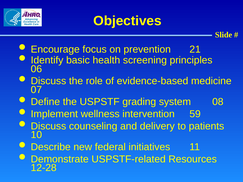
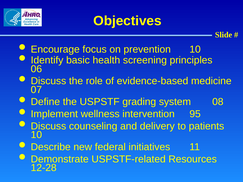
prevention 21: 21 -> 10 (195, 49)
59: 59 -> 95 (195, 114)
